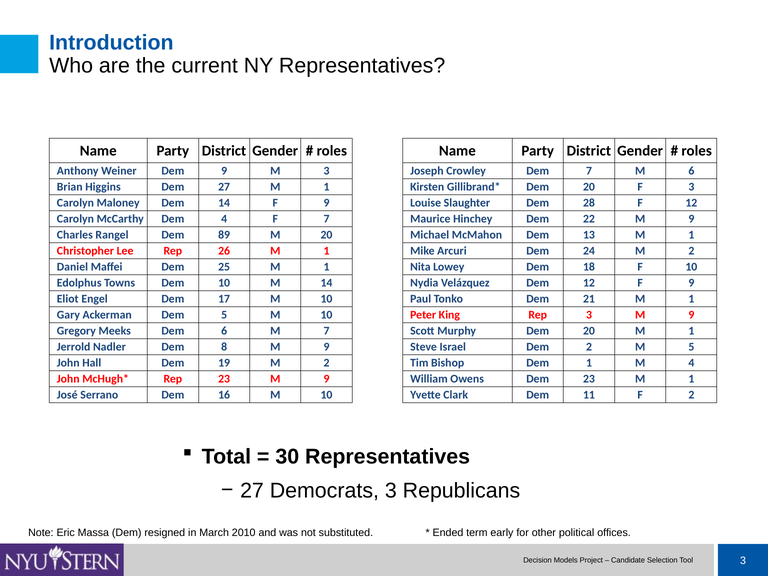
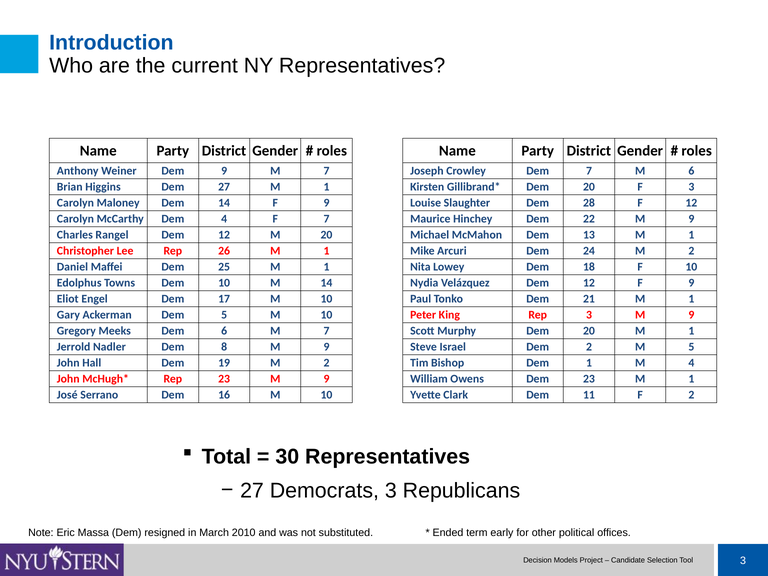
9 M 3: 3 -> 7 (326, 171)
Rangel Dem 89: 89 -> 12 (224, 235)
